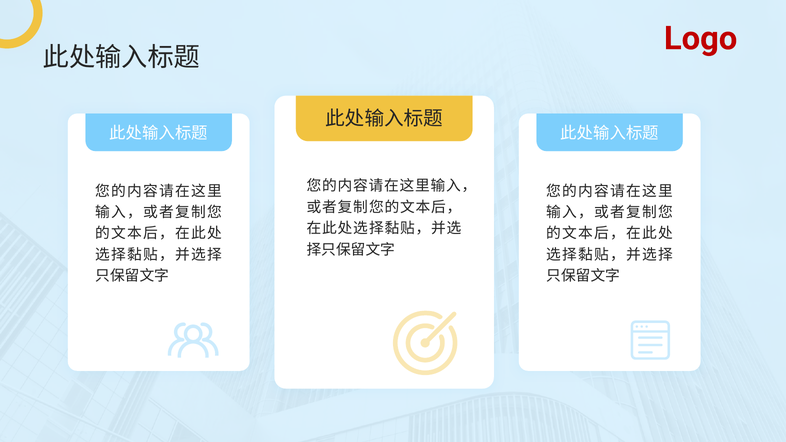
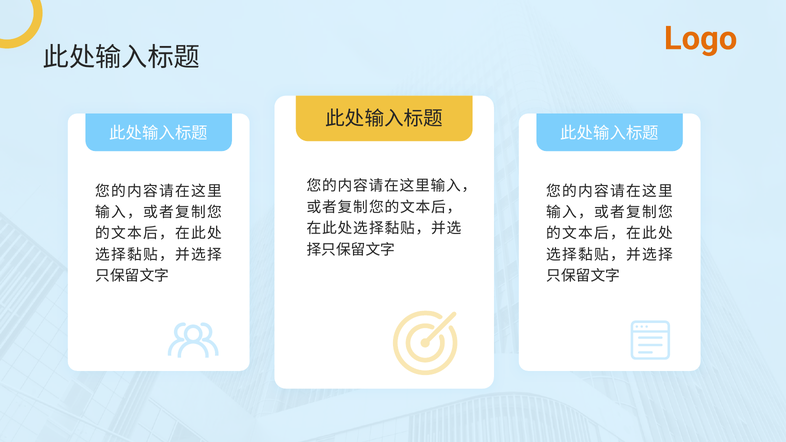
Logo colour: red -> orange (701, 38)
